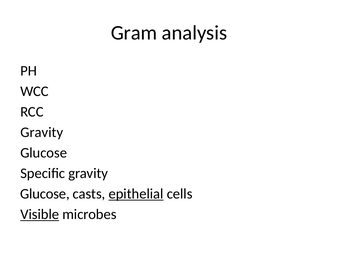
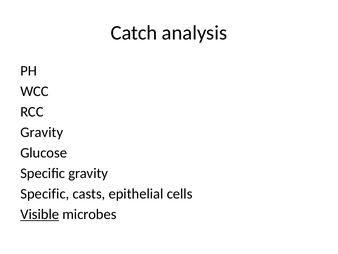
Gram: Gram -> Catch (134, 33)
Glucose: Glucose -> Specific (45, 193)
epithelial underline: present -> none (136, 193)
